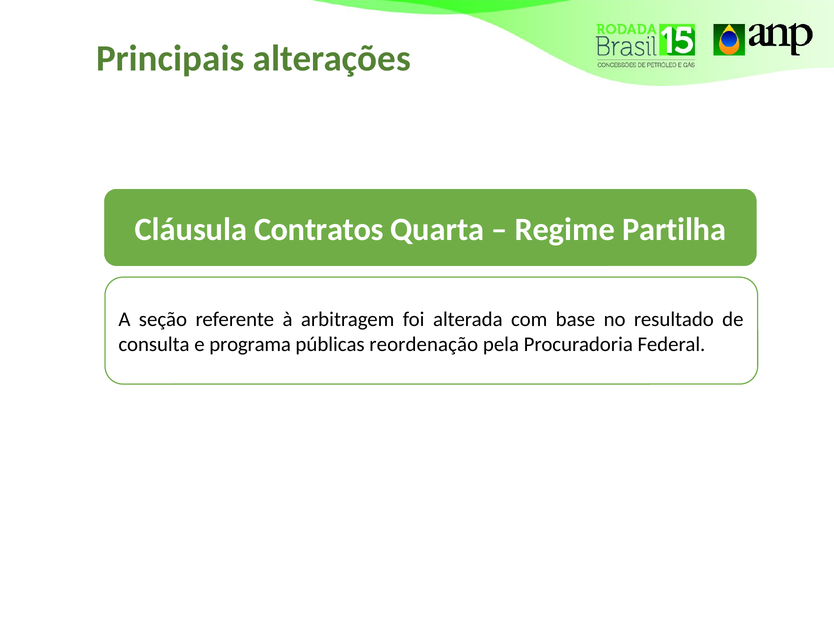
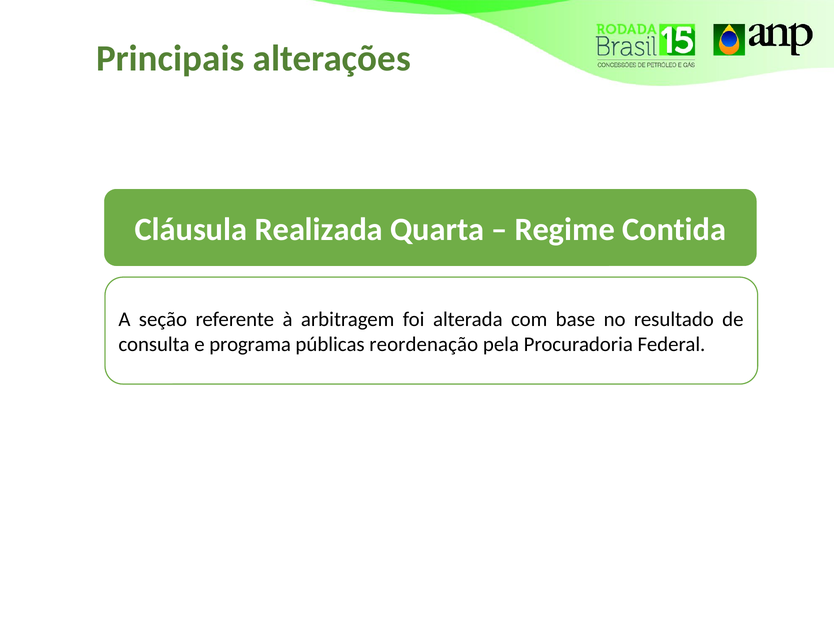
Contratos: Contratos -> Realizada (319, 230)
Partilha: Partilha -> Contida (674, 230)
